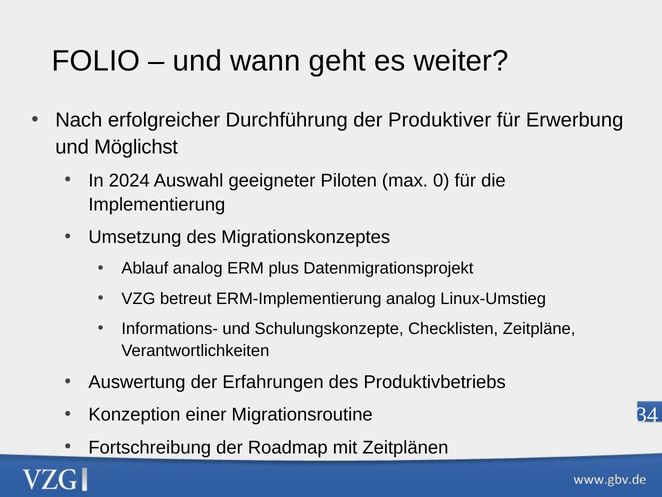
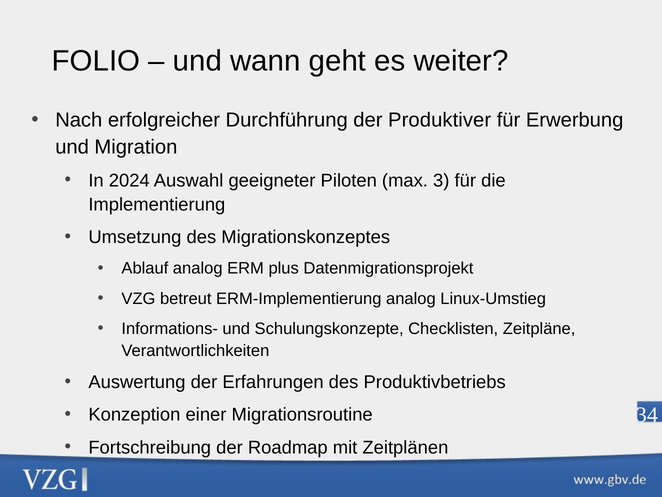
Möglichst: Möglichst -> Migration (136, 147)
0: 0 -> 3 (441, 180)
